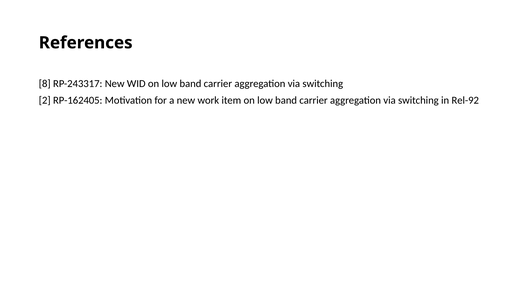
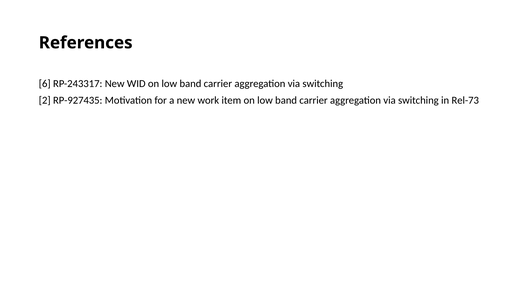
8: 8 -> 6 (45, 84)
RP-162405: RP-162405 -> RP-927435 (78, 101)
Rel-92: Rel-92 -> Rel-73 (465, 101)
